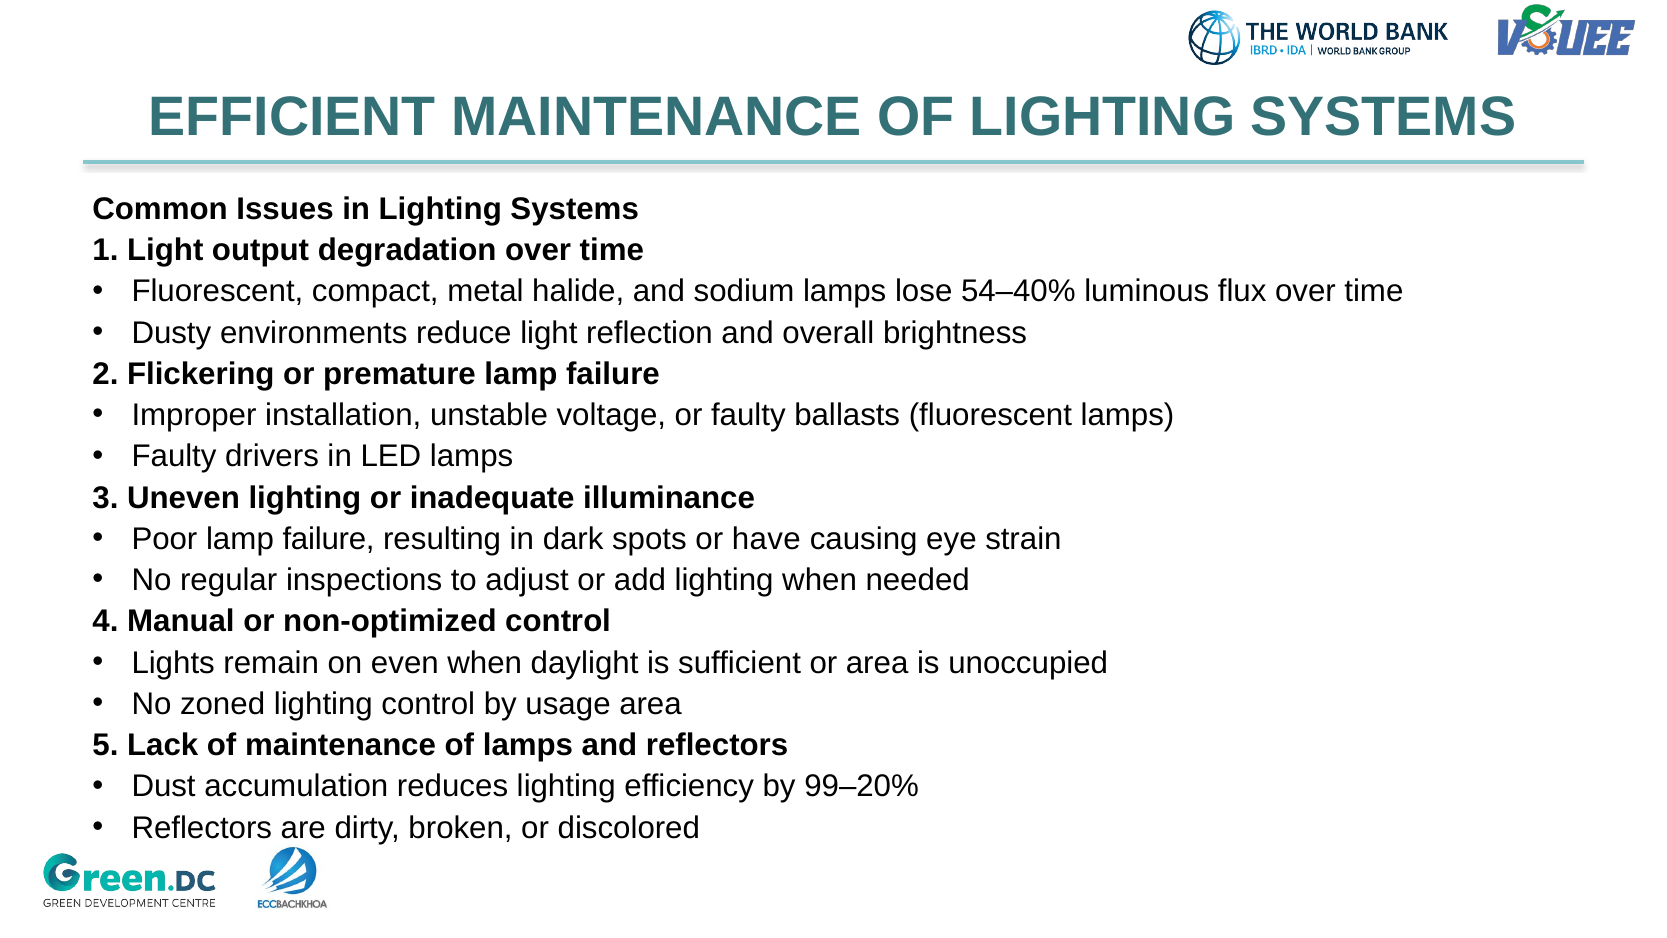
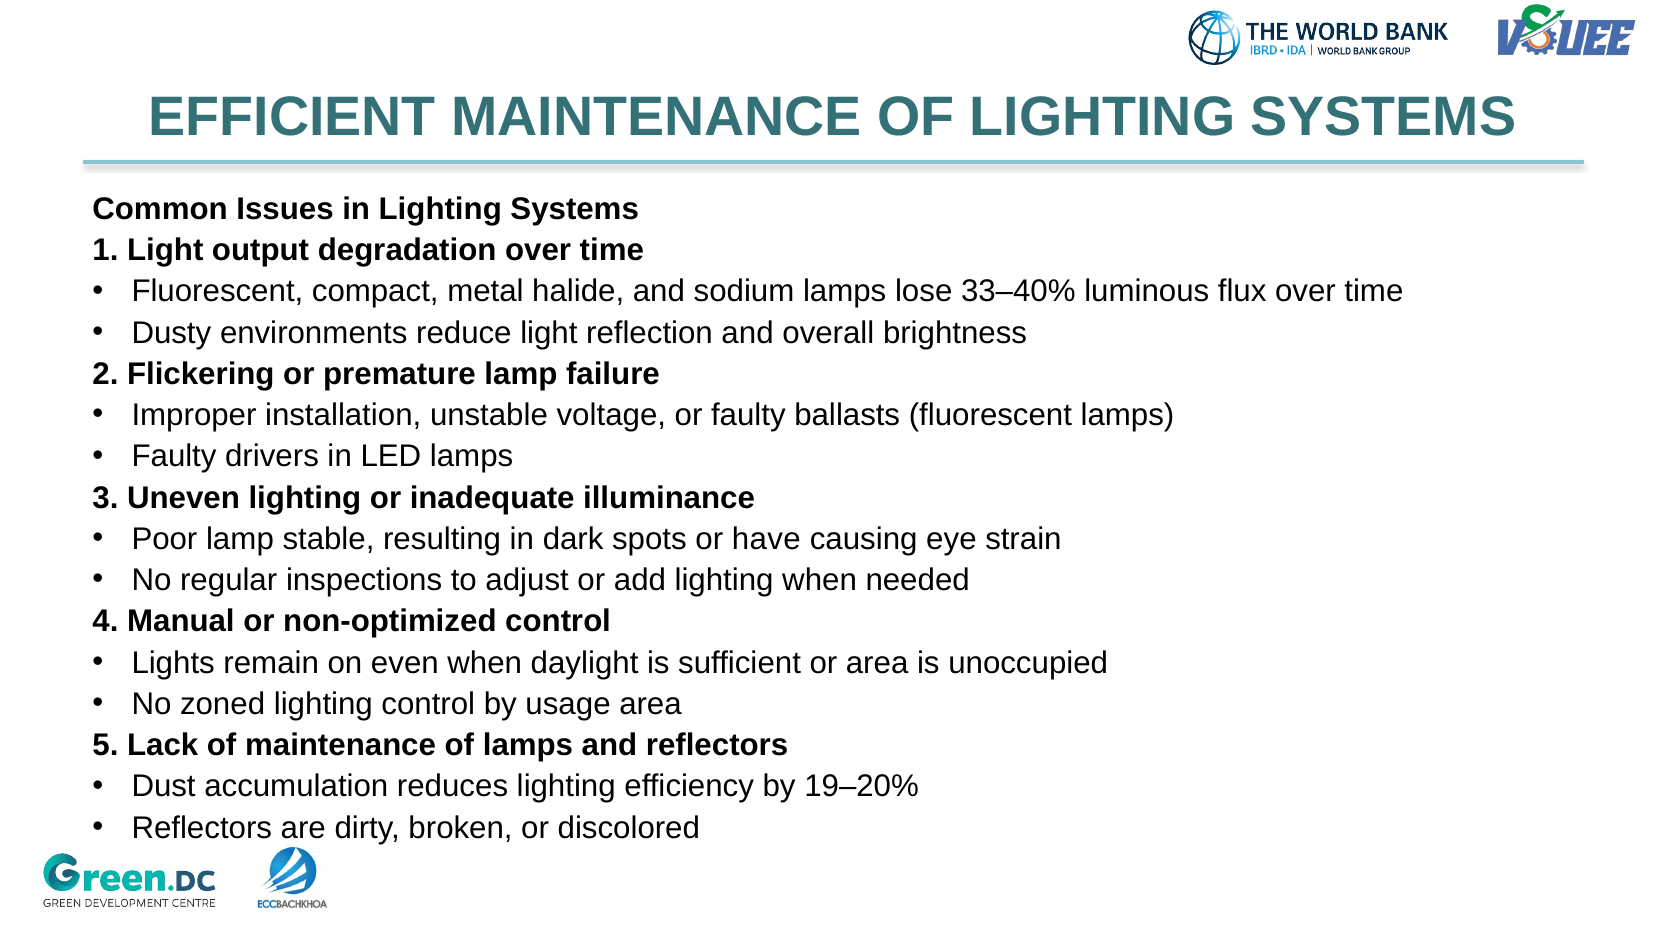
54–40%: 54–40% -> 33–40% (1018, 291)
Poor lamp failure: failure -> stable (328, 539)
99–20%: 99–20% -> 19–20% (862, 786)
